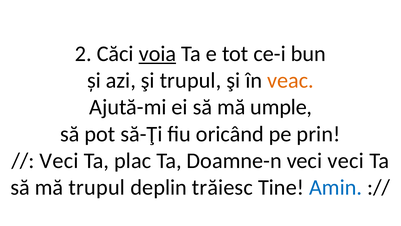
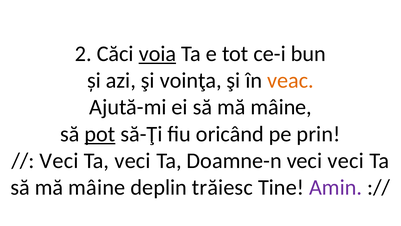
şi trupul: trupul -> voinţa (191, 80)
ei să mă umple: umple -> mâine (281, 107)
pot underline: none -> present (100, 134)
Ta plac: plac -> veci (133, 160)
trupul: trupul -> mâine (97, 187)
Amin colour: blue -> purple (336, 187)
